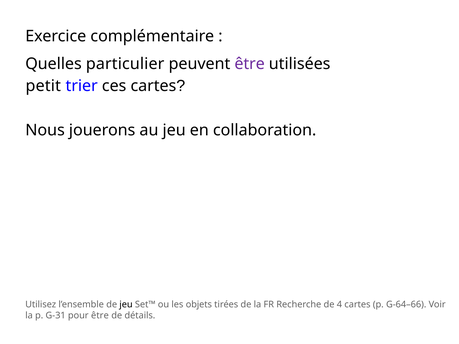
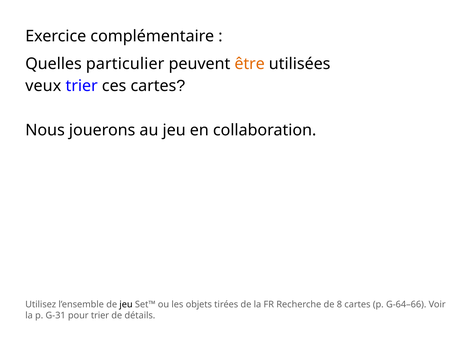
être colour: purple -> orange (250, 64)
petit: petit -> veux (43, 86)
4: 4 -> 8 (339, 305)
pour être: être -> trier (100, 316)
